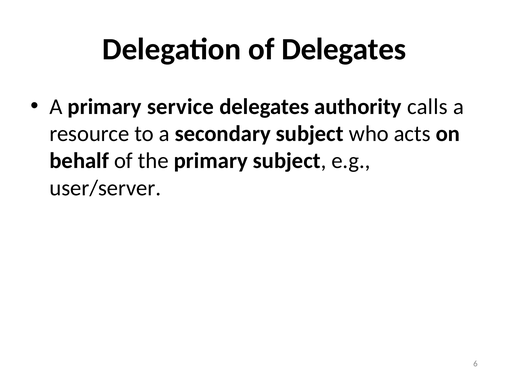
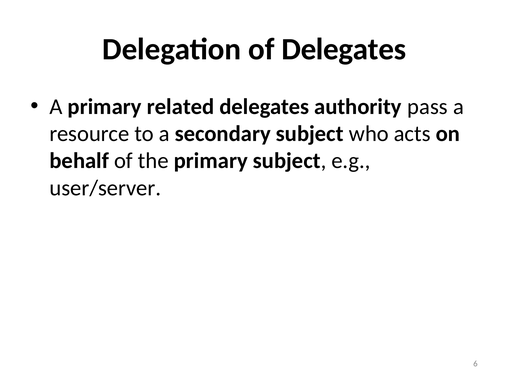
service: service -> related (181, 107)
calls: calls -> pass (427, 107)
